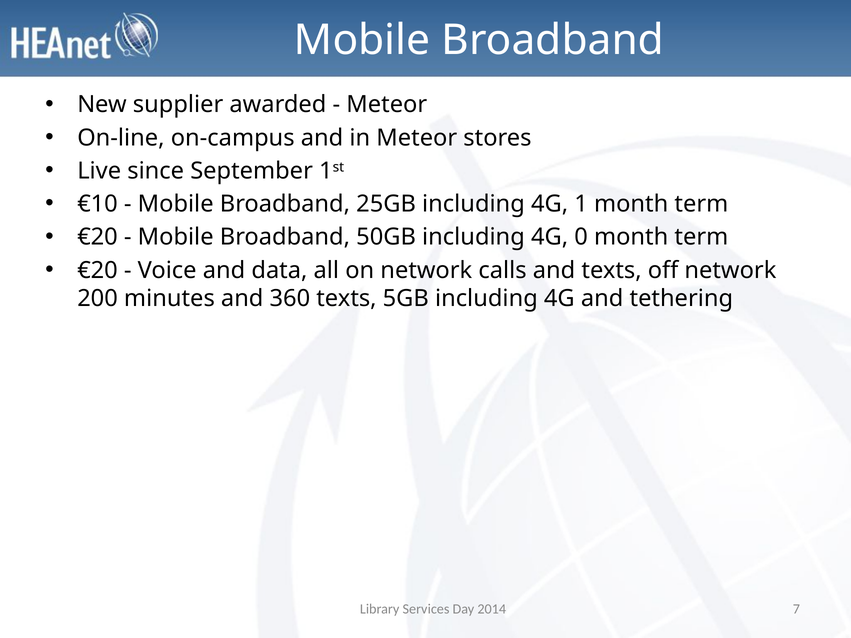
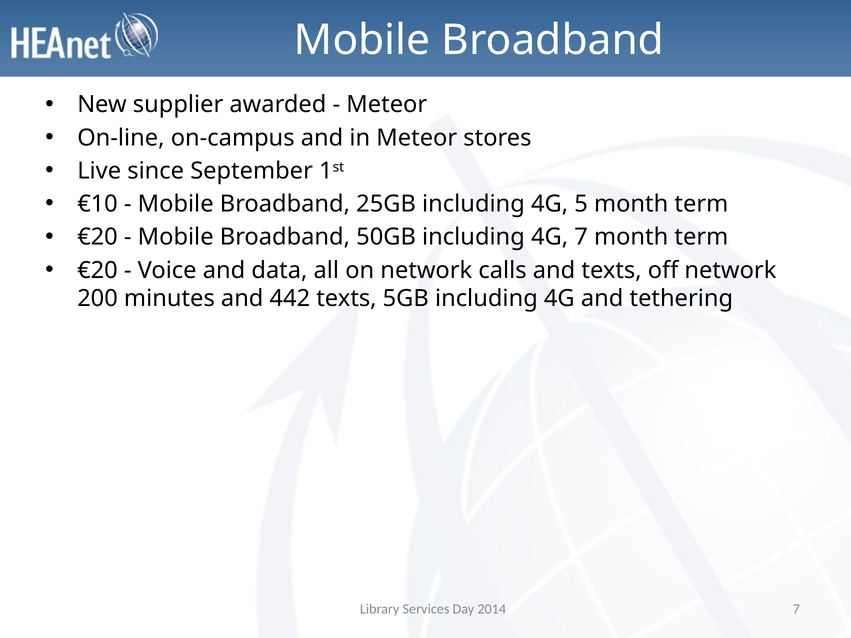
1: 1 -> 5 (581, 204)
4G 0: 0 -> 7 (581, 237)
360: 360 -> 442 (290, 299)
